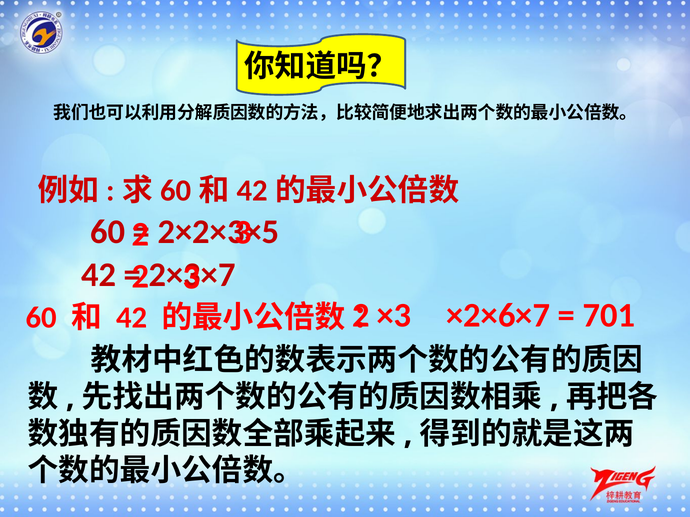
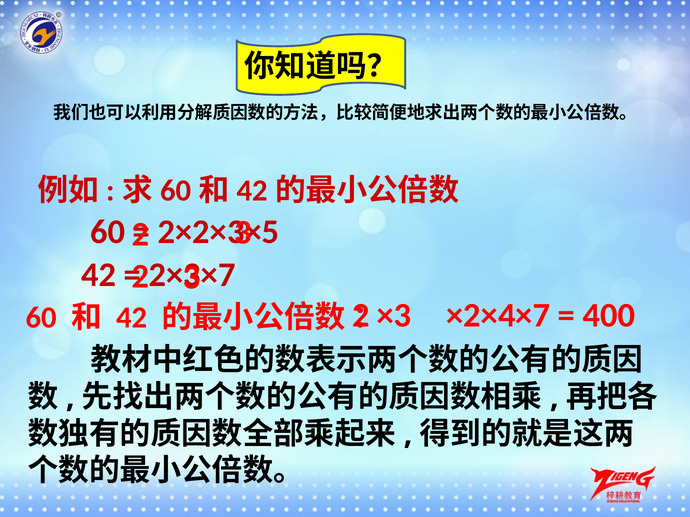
×2×6×7: ×2×6×7 -> ×2×4×7 (498, 316)
701: 701 -> 400 (609, 316)
